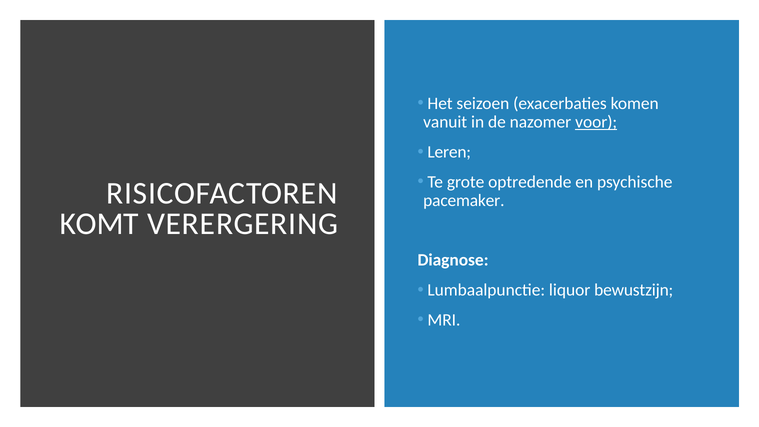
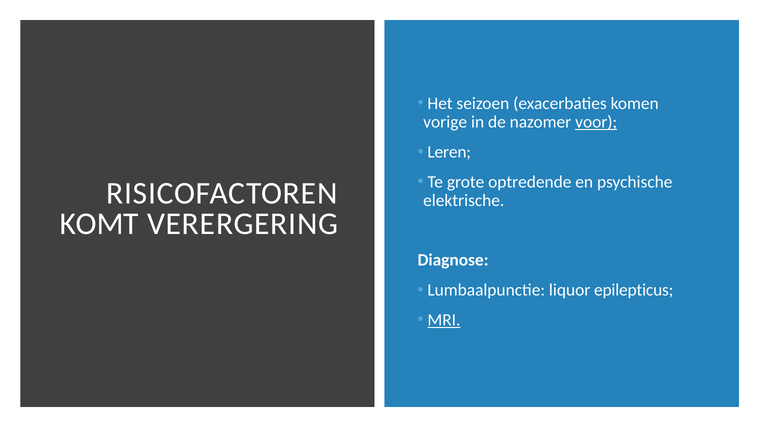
vanuit: vanuit -> vorige (445, 122)
pacemaker: pacemaker -> elektrische (464, 201)
bewustzijn: bewustzijn -> epilepticus (634, 290)
MRI underline: none -> present (444, 320)
